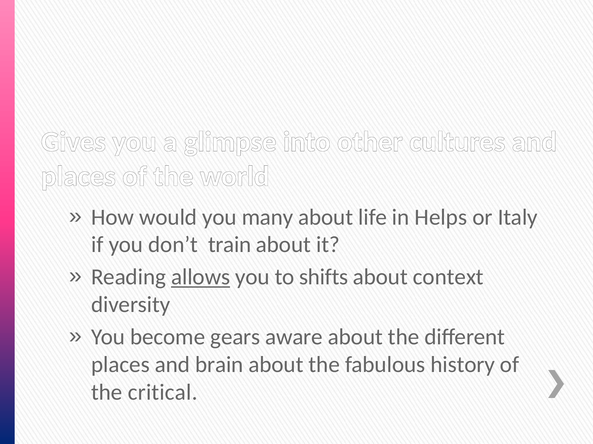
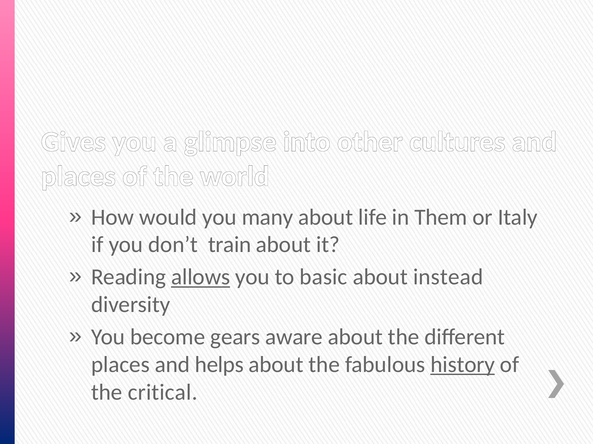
Helps: Helps -> Them (441, 217)
shifts: shifts -> basic (324, 277)
context: context -> instead (448, 277)
brain: brain -> helps (219, 365)
history underline: none -> present (463, 365)
